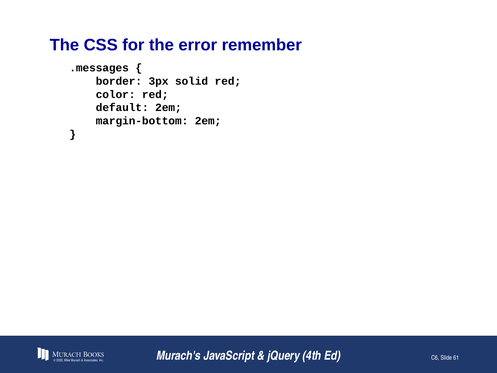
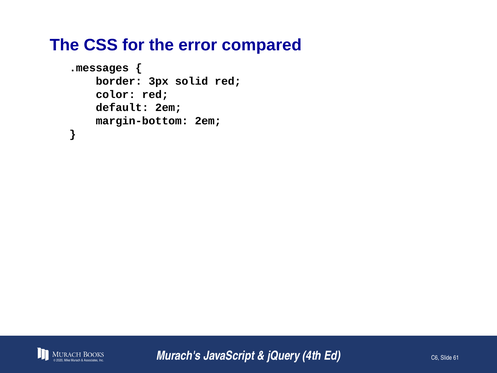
remember: remember -> compared (262, 45)
